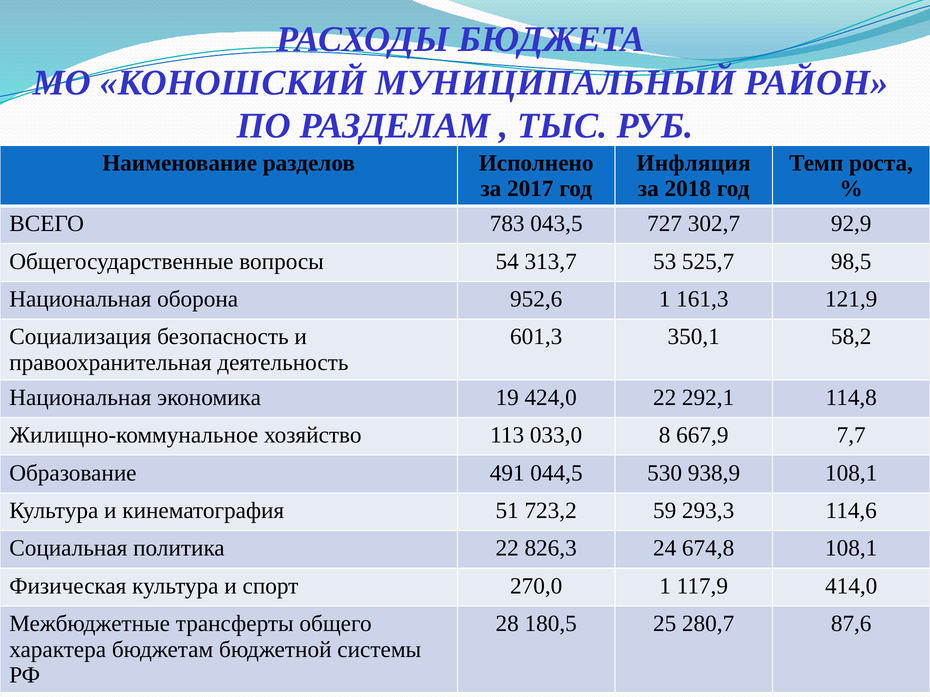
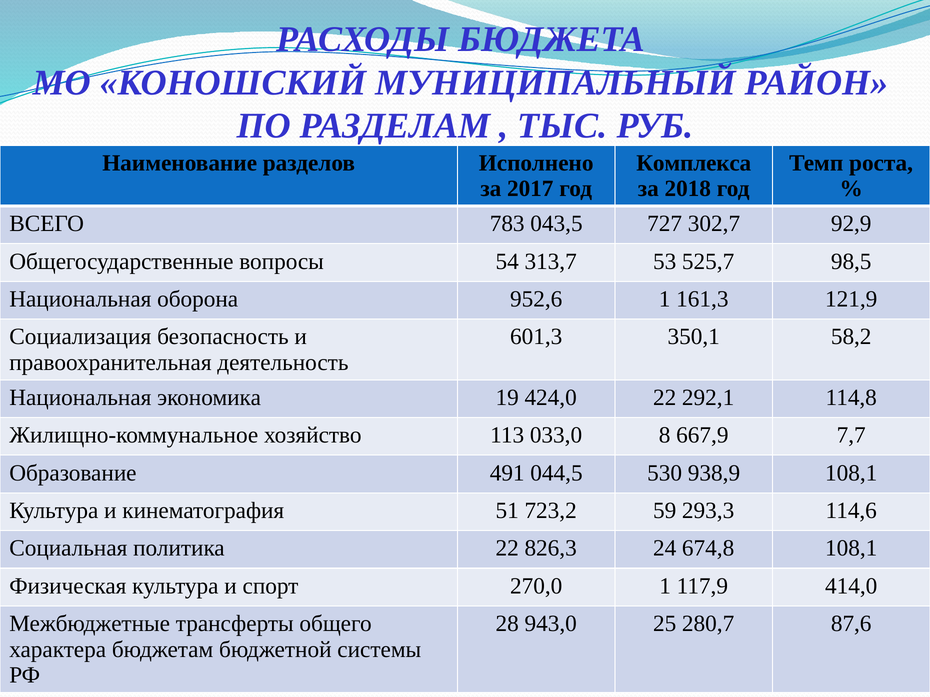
Инфляция: Инфляция -> Комплекса (694, 163)
180,5: 180,5 -> 943,0 (551, 624)
